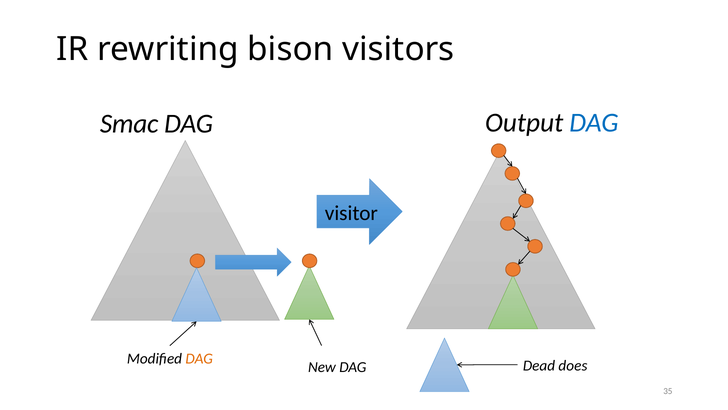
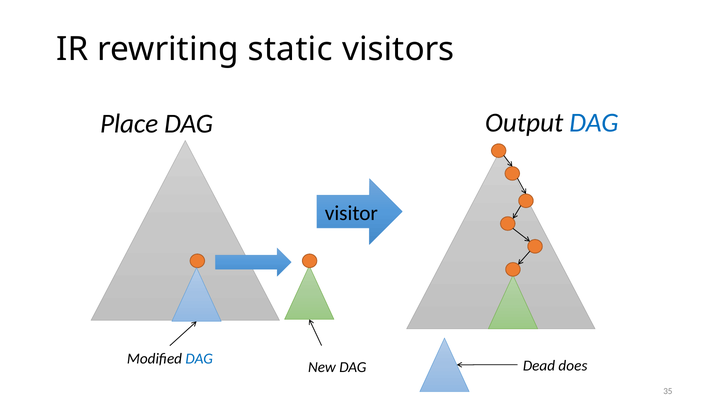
bison: bison -> static (290, 49)
Smac: Smac -> Place (129, 124)
DAG colour: orange -> blue (199, 358)
